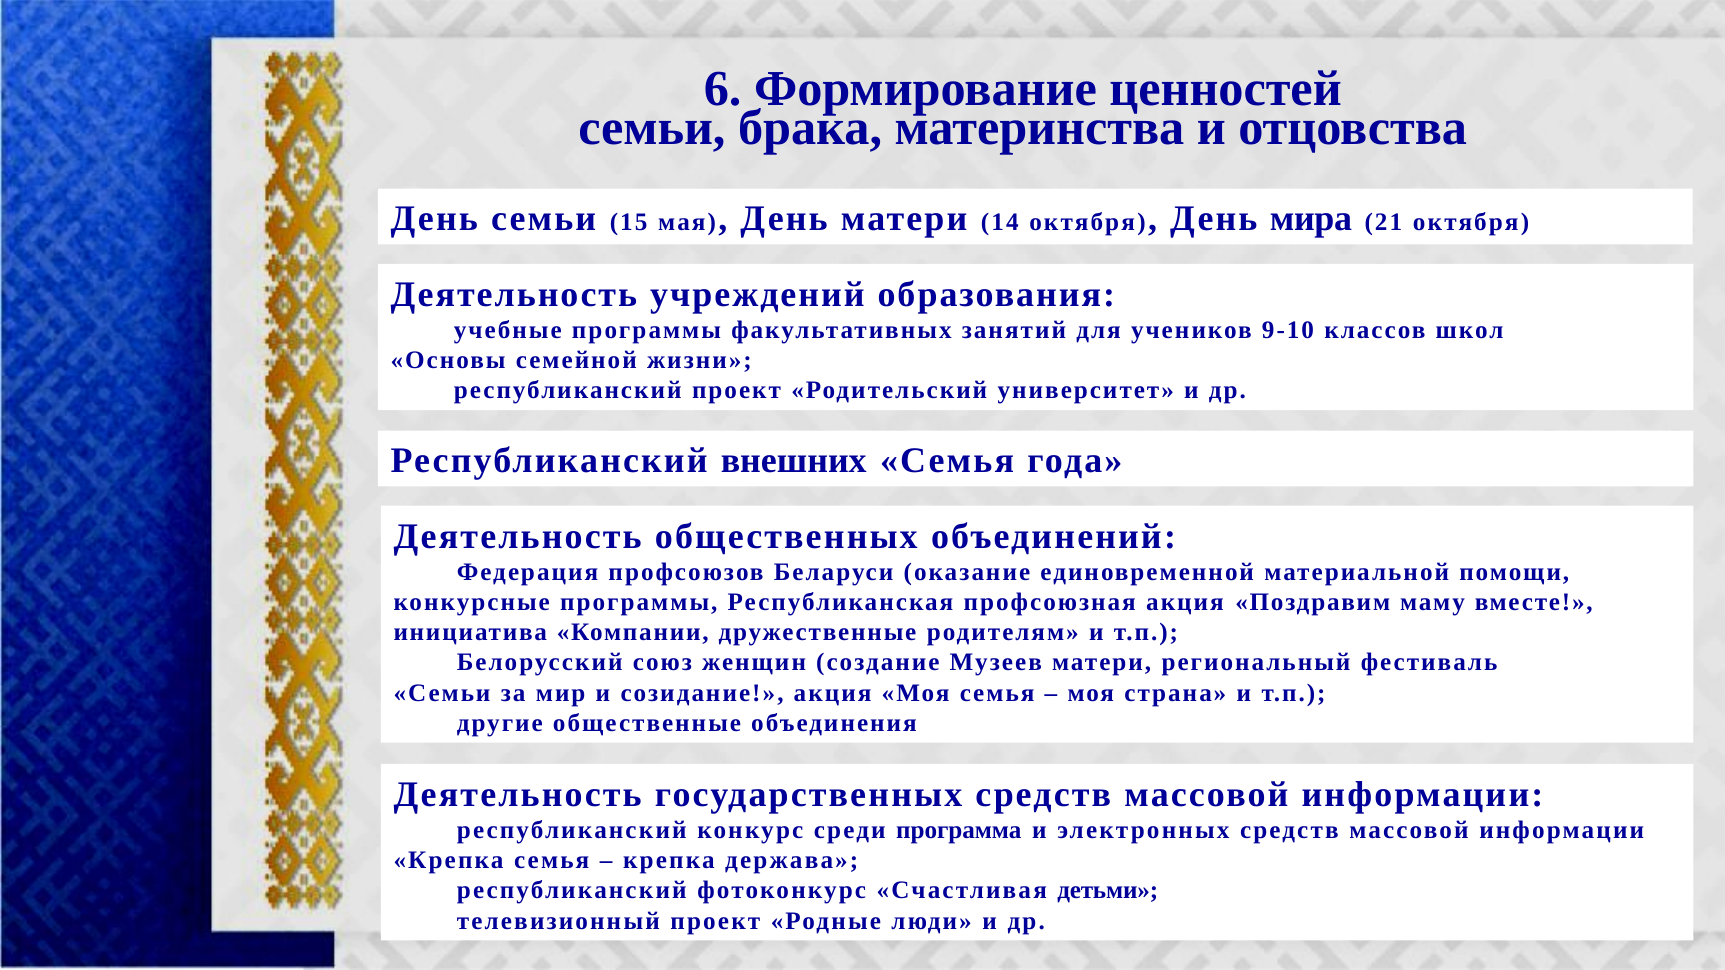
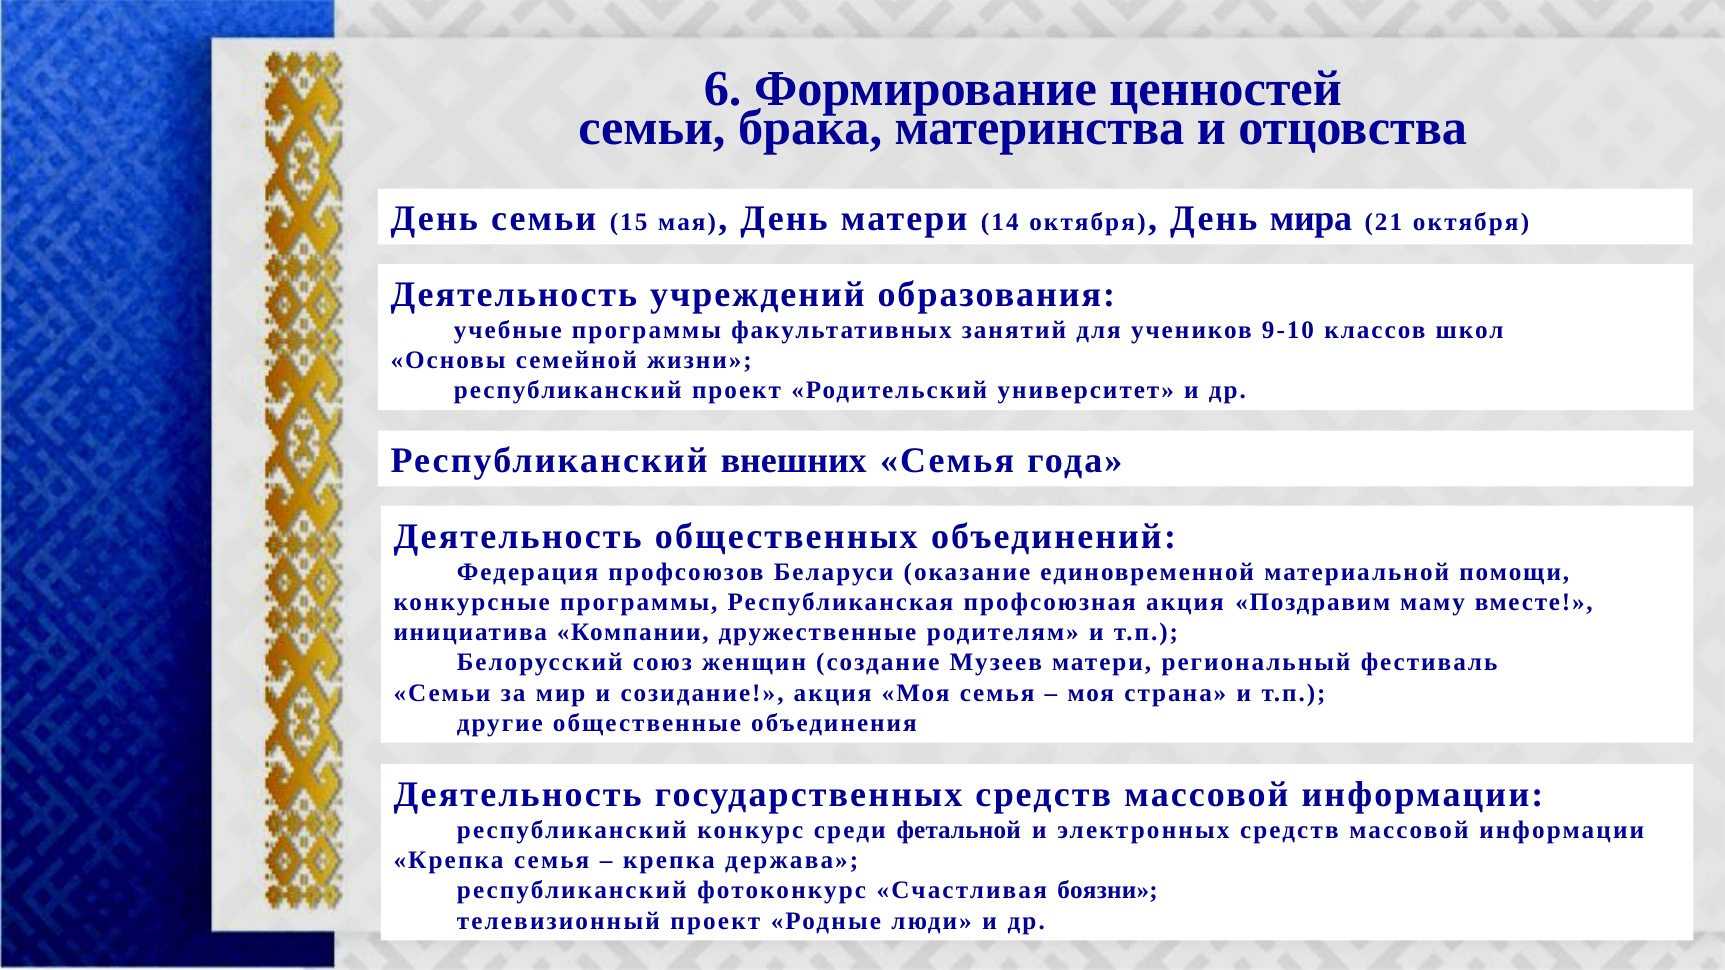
программа: программа -> фетальной (959, 830)
детьми: детьми -> боязни (1108, 891)
